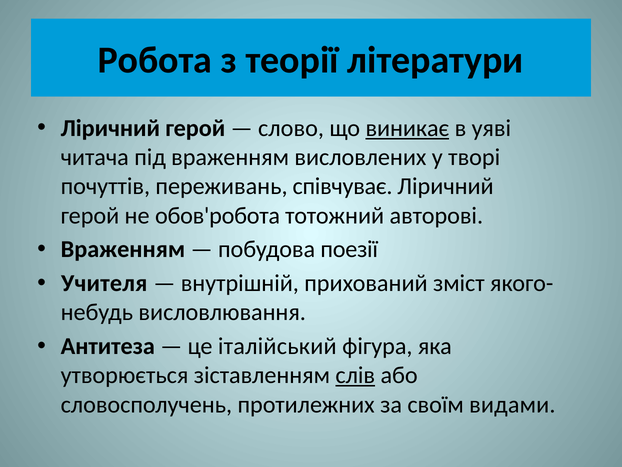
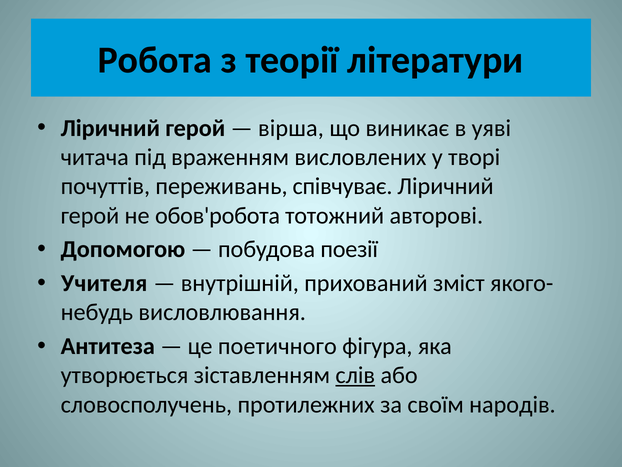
слово: слово -> вірша (291, 128)
виникає underline: present -> none (407, 128)
Враженням: Враженням -> Допомогою (123, 249)
італійський: італійський -> поетичного (277, 346)
видами: видами -> народів (512, 404)
